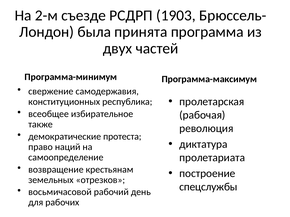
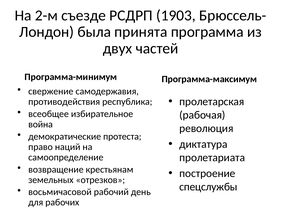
конституционных: конституционных -> противодействия (64, 102)
также: также -> война (41, 125)
